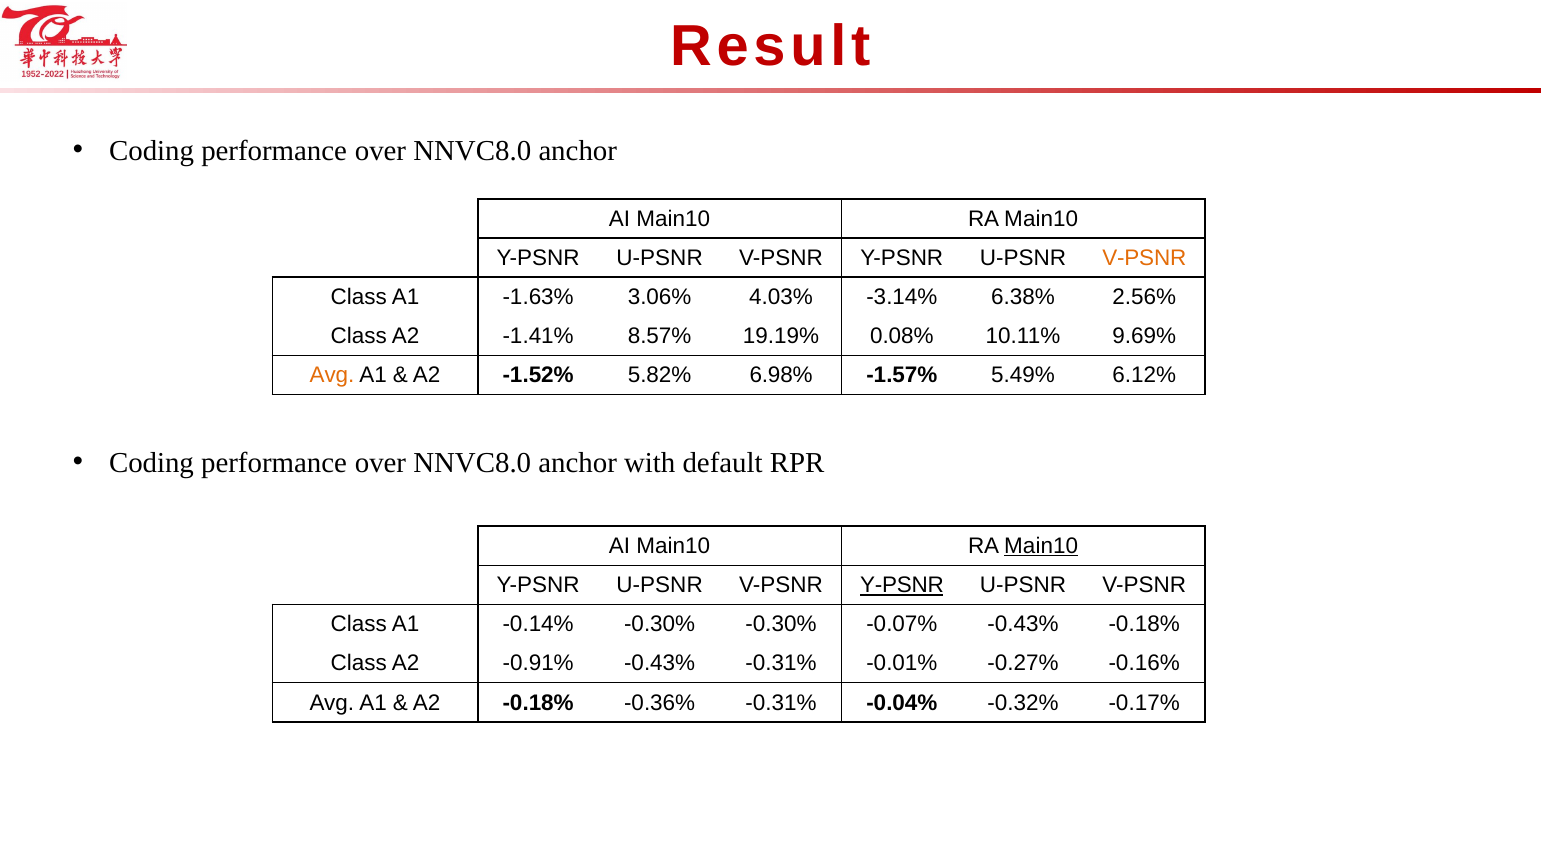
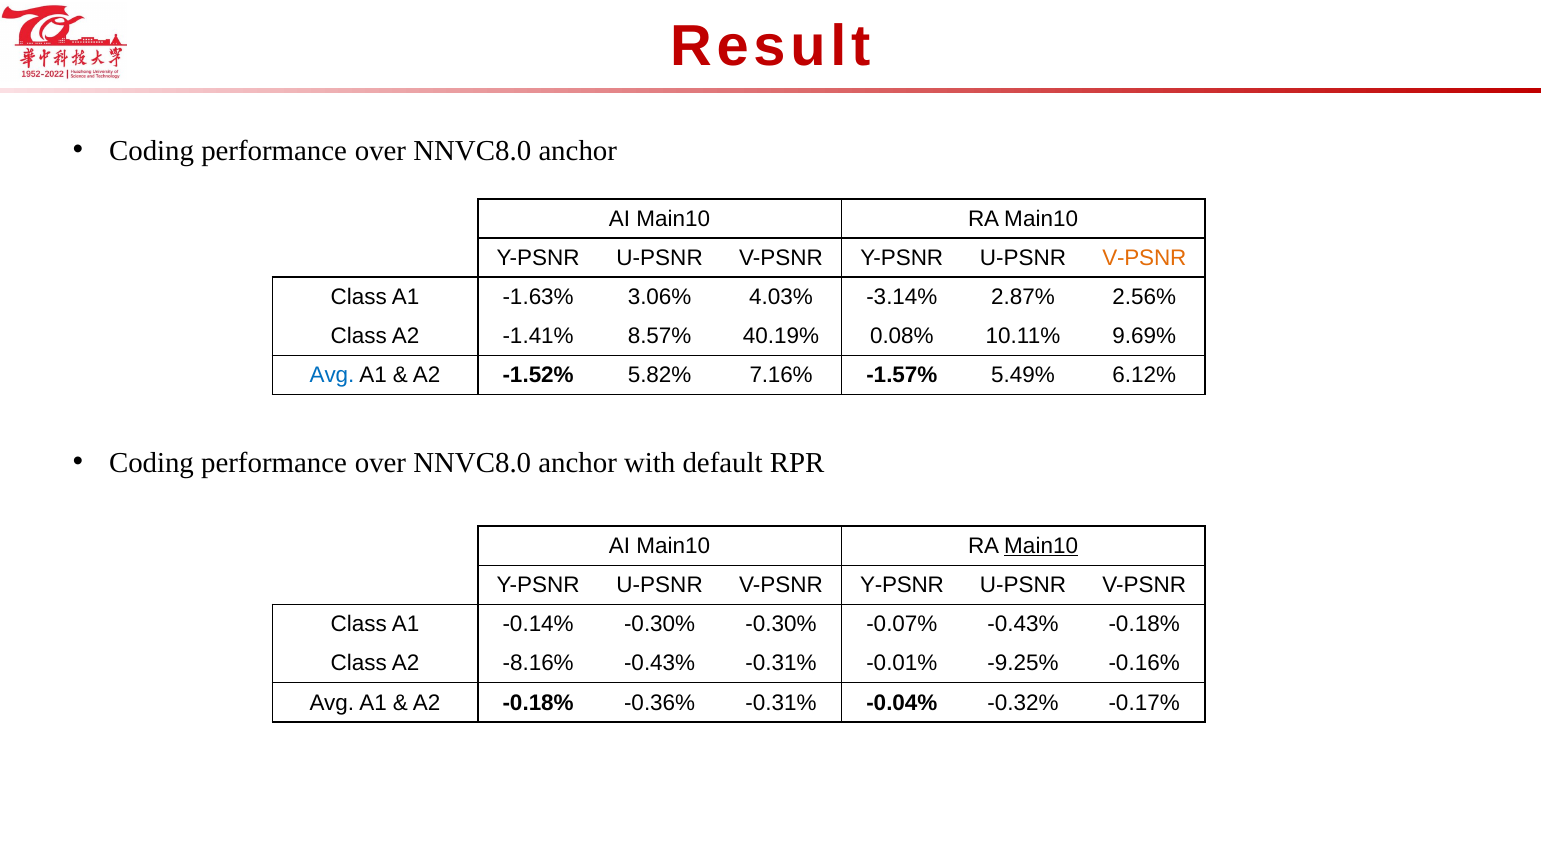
6.38%: 6.38% -> 2.87% (1023, 297)
19.19%: 19.19% -> 40.19% (781, 336)
Avg colour: orange -> blue (332, 375)
6.98%: 6.98% -> 7.16% (781, 375)
Y-PSNR underline: present -> none (902, 585)
-0.91%: -0.91% -> -8.16% (538, 663)
-0.27%: -0.27% -> -9.25% (1023, 663)
